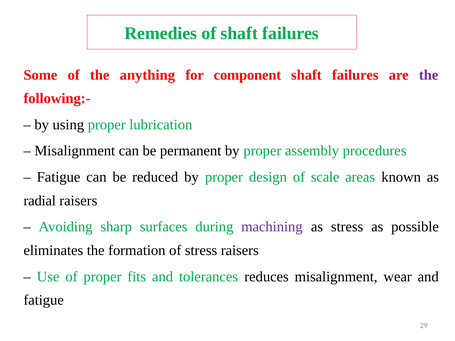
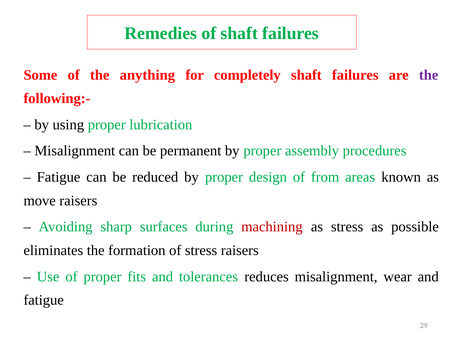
component: component -> completely (247, 75)
scale: scale -> from (325, 177)
radial: radial -> move (40, 201)
machining colour: purple -> red (272, 227)
